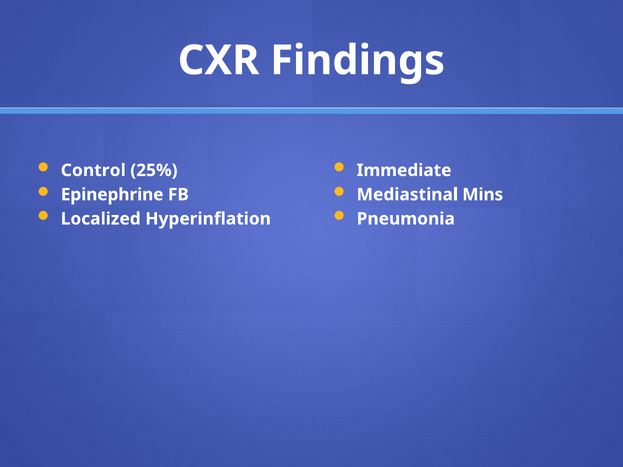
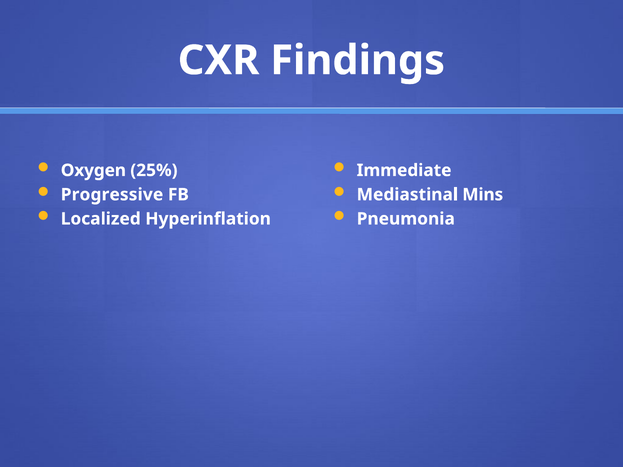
Control: Control -> Oxygen (93, 170)
Epinephrine: Epinephrine -> Progressive (112, 195)
